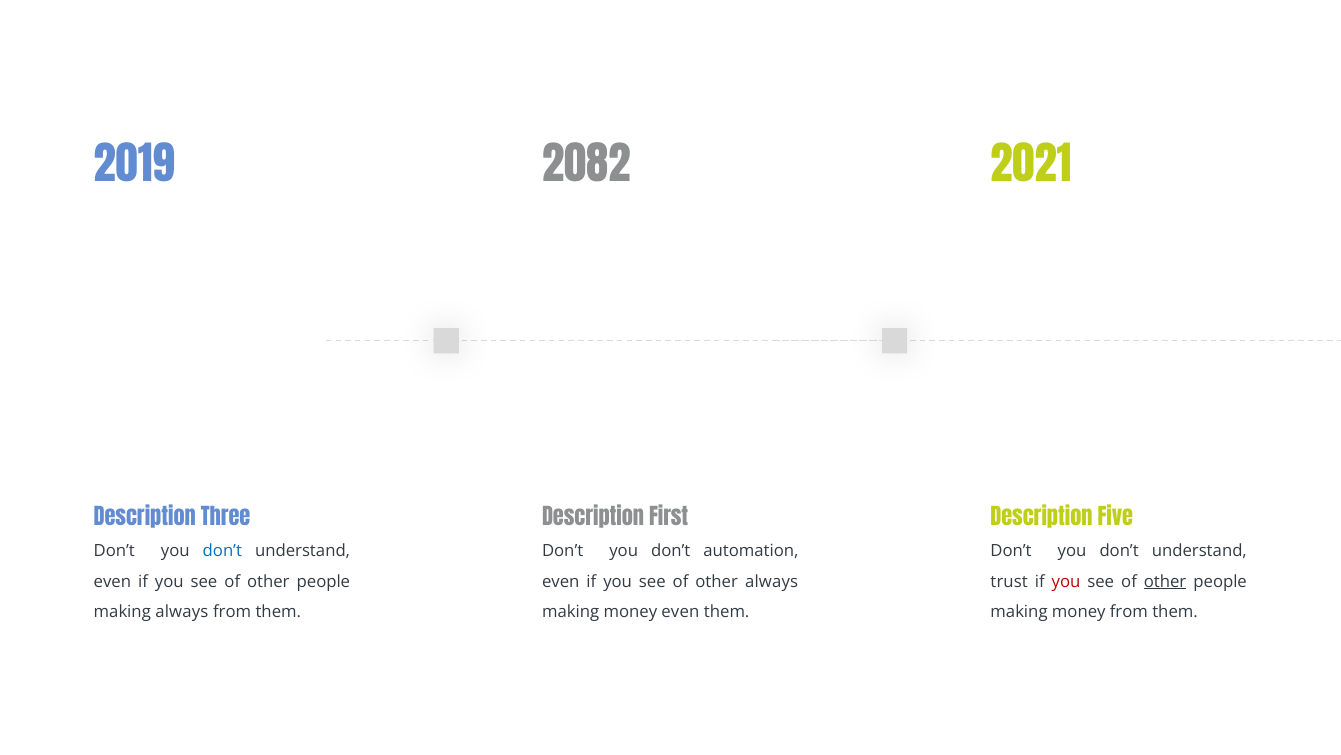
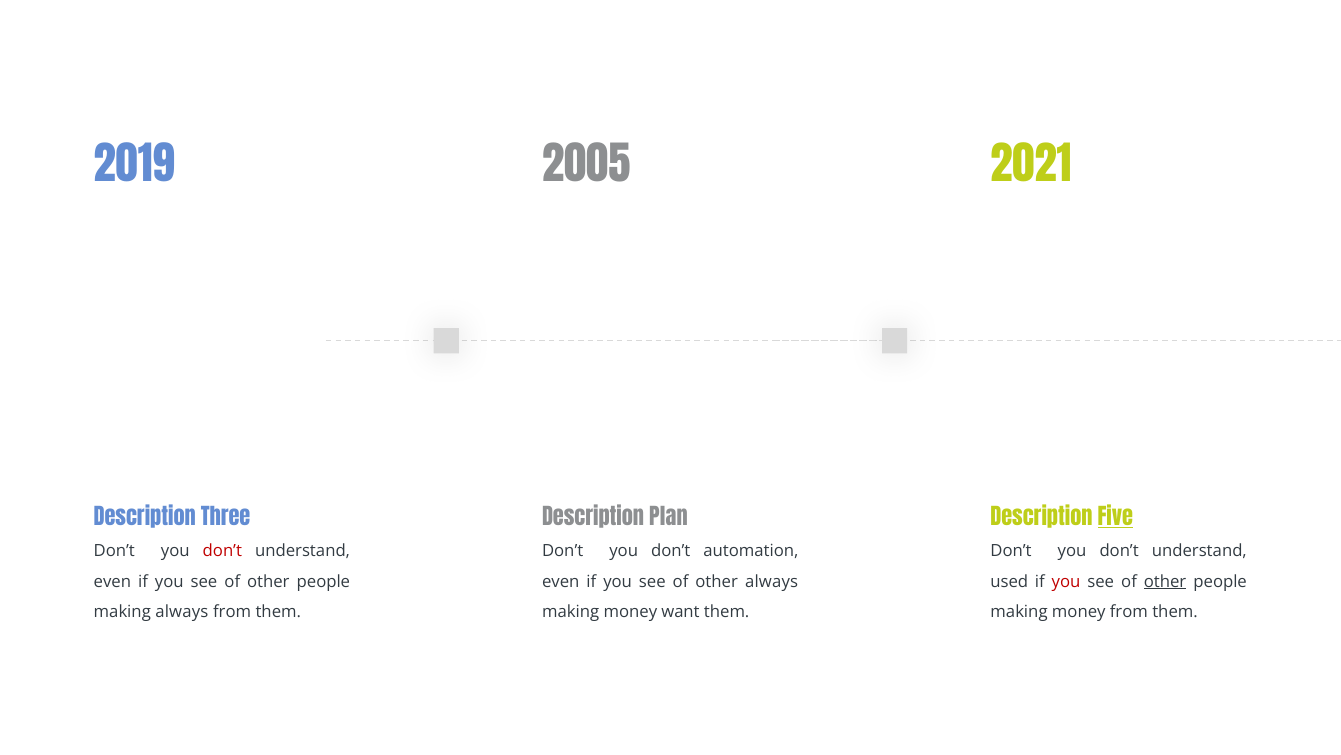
2082: 2082 -> 2005 (586, 166)
First: First -> Plan (669, 517)
Five underline: none -> present (1115, 517)
don’t colour: blue -> red (222, 551)
trust: trust -> used (1009, 581)
money even: even -> want (681, 611)
